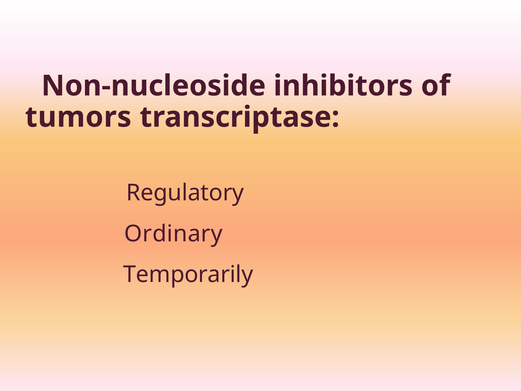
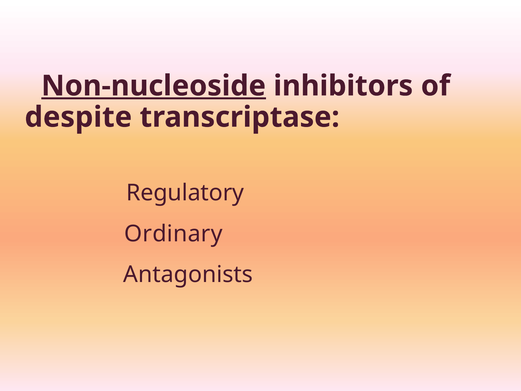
Non-nucleoside underline: none -> present (154, 86)
tumors: tumors -> despite (78, 117)
Temporarily: Temporarily -> Antagonists (188, 274)
